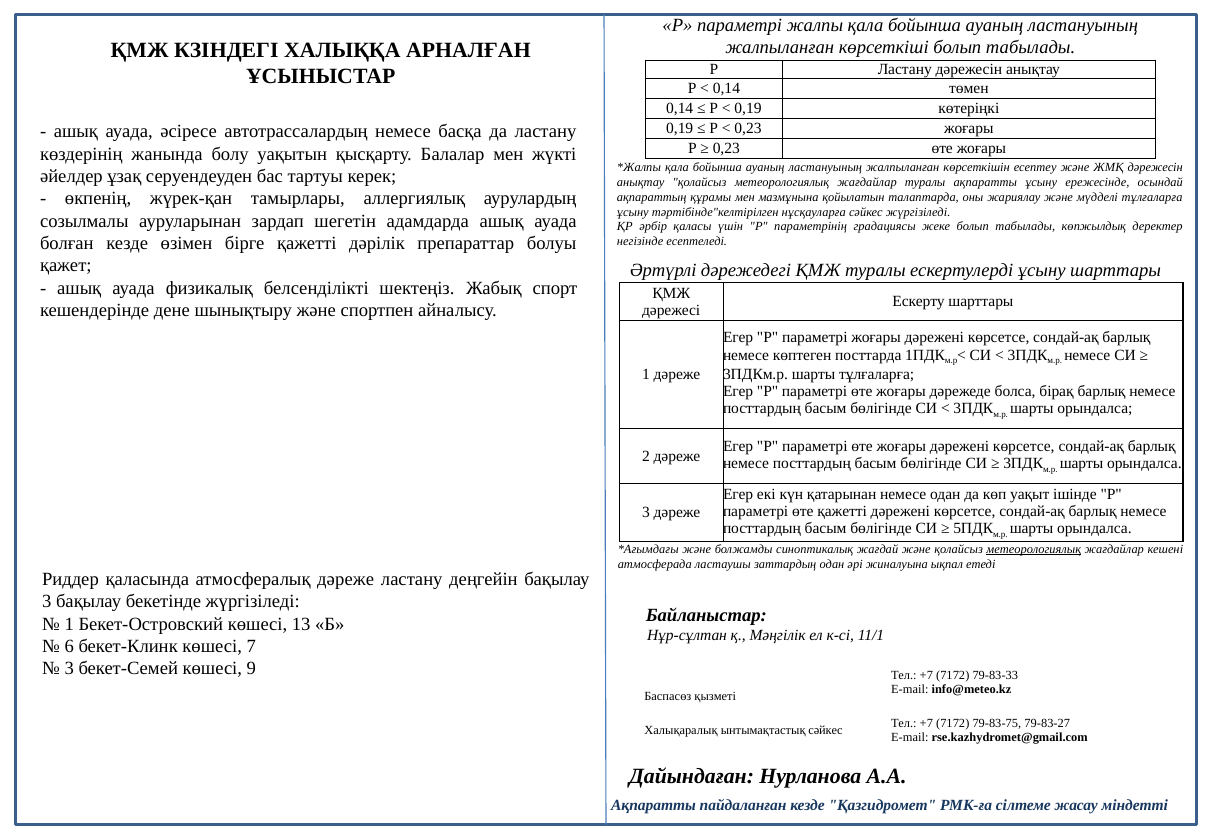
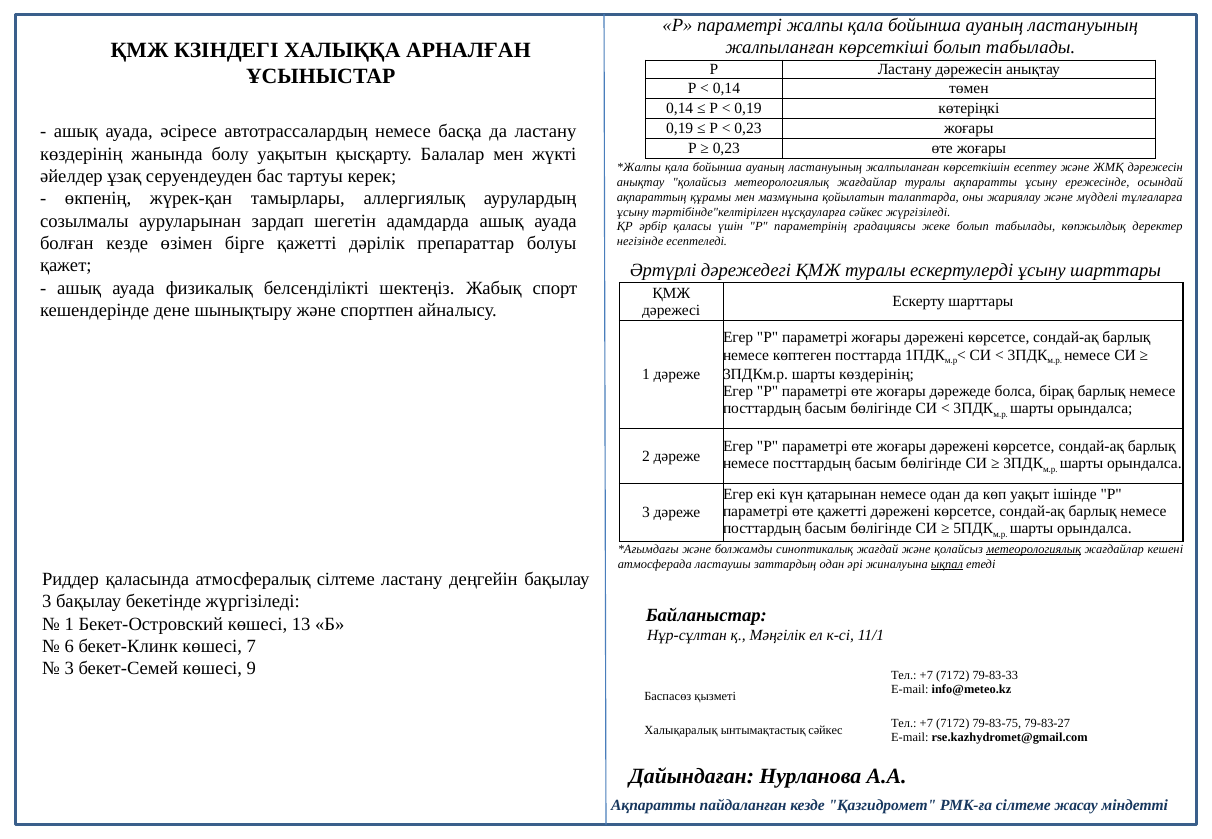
шарты тұлғаларға: тұлғаларға -> көздерінің (877, 375)
ықпал underline: none -> present (947, 564)
атмосфералық дәреже: дәреже -> сілтеме (346, 579)
